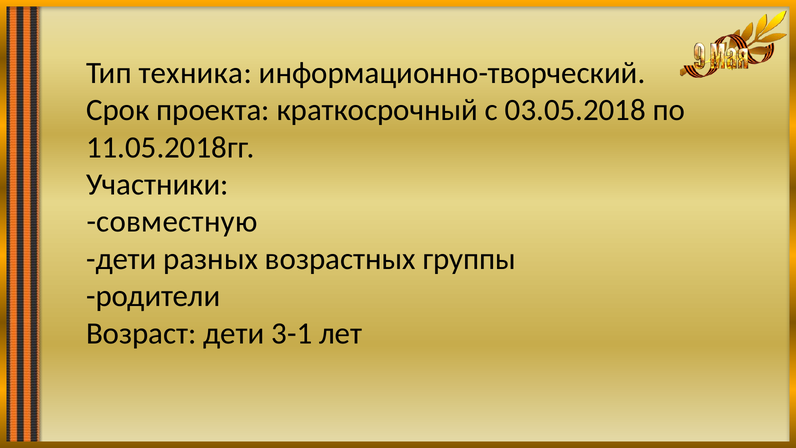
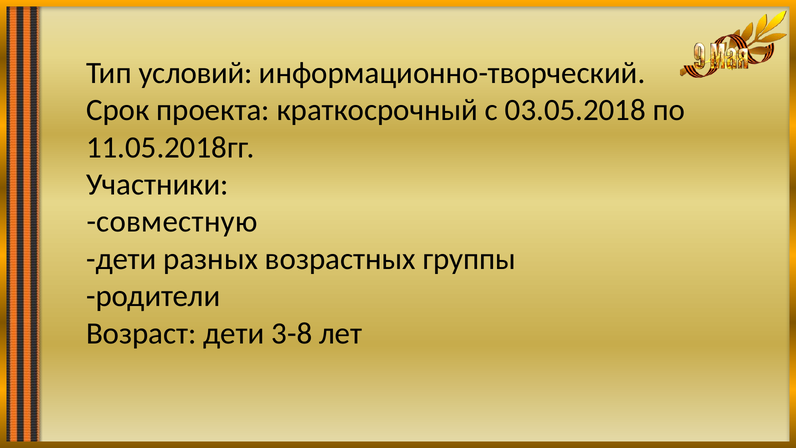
техника: техника -> условий (195, 73)
3-1: 3-1 -> 3-8 (292, 333)
